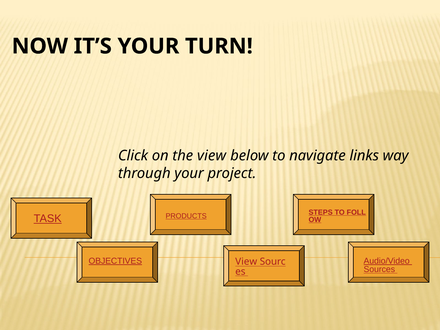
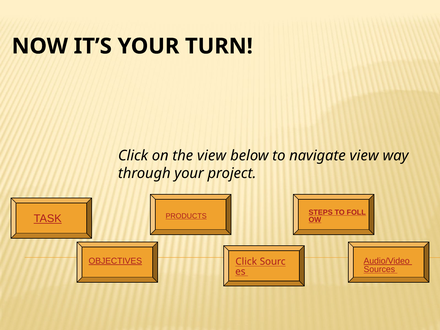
navigate links: links -> view (364, 156)
View: View -> Click (246, 262)
